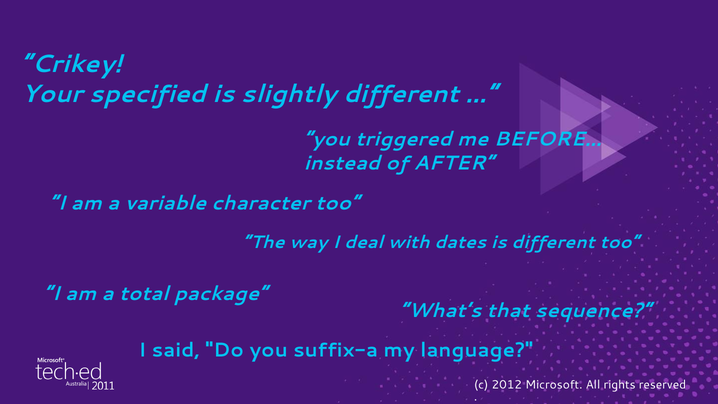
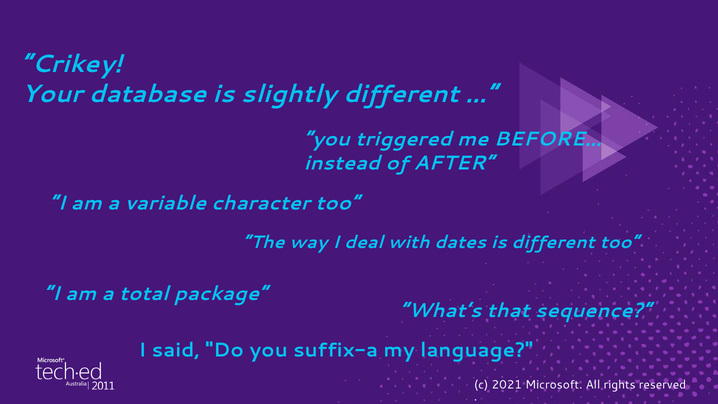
specified: specified -> database (148, 94)
2012: 2012 -> 2021 (507, 385)
